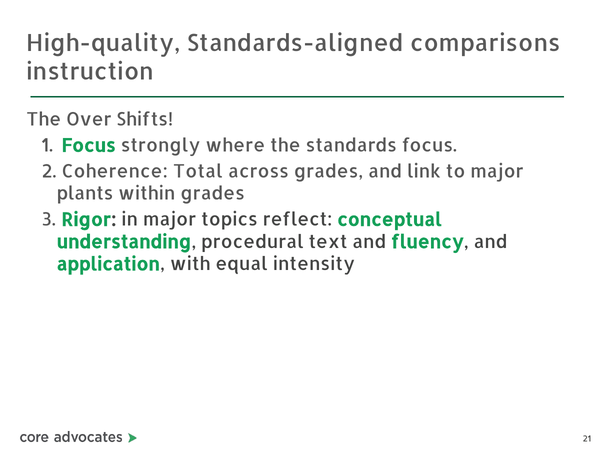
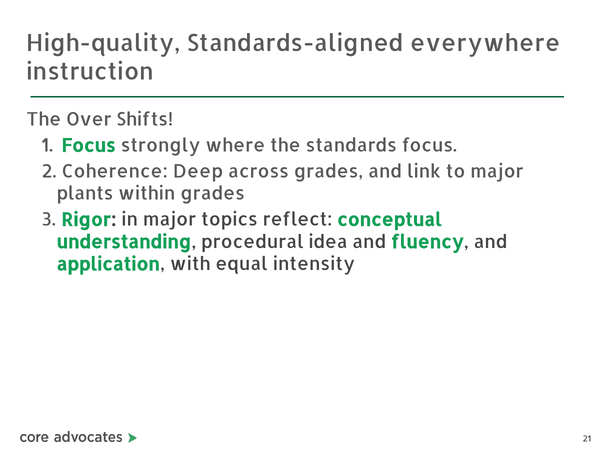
comparisons: comparisons -> everywhere (485, 44)
Total: Total -> Deep (198, 172)
text: text -> idea (328, 242)
